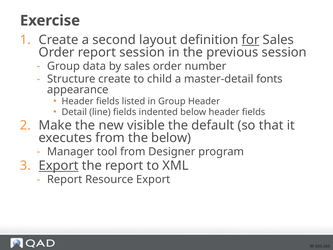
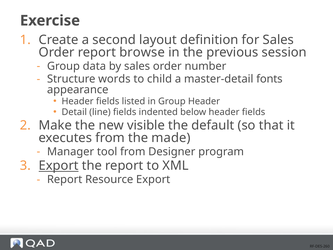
for underline: present -> none (251, 40)
report session: session -> browse (142, 52)
Structure create: create -> words (114, 79)
the below: below -> made (171, 138)
